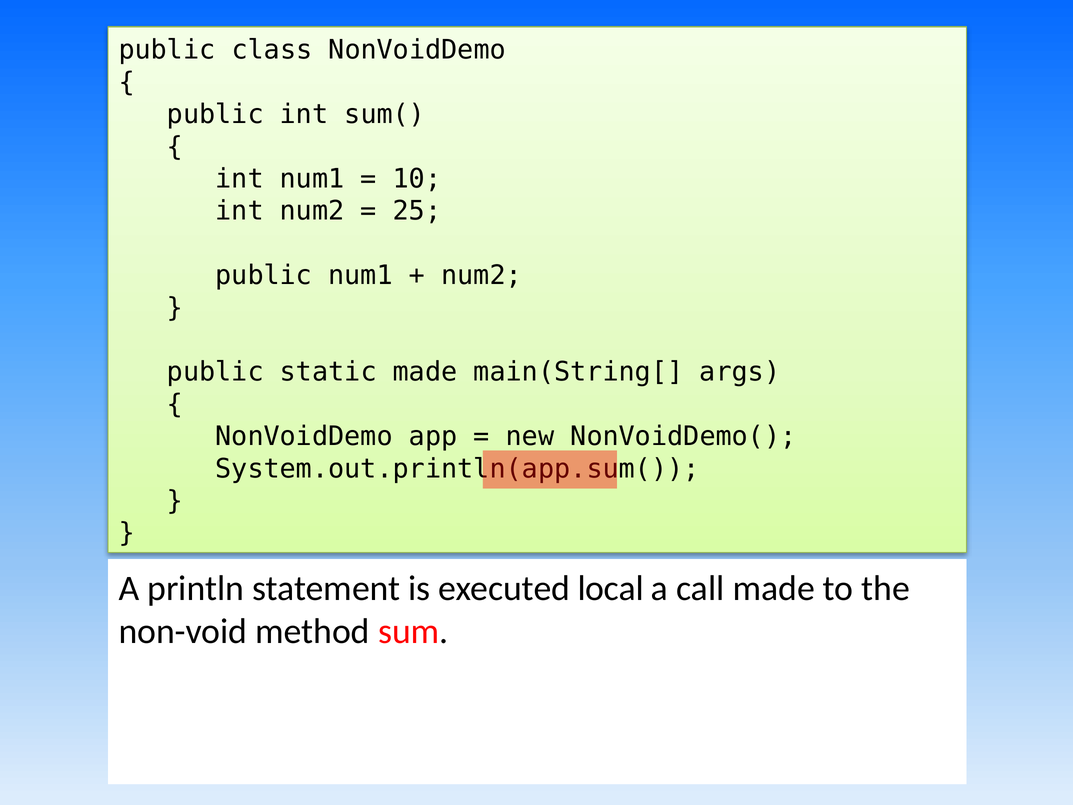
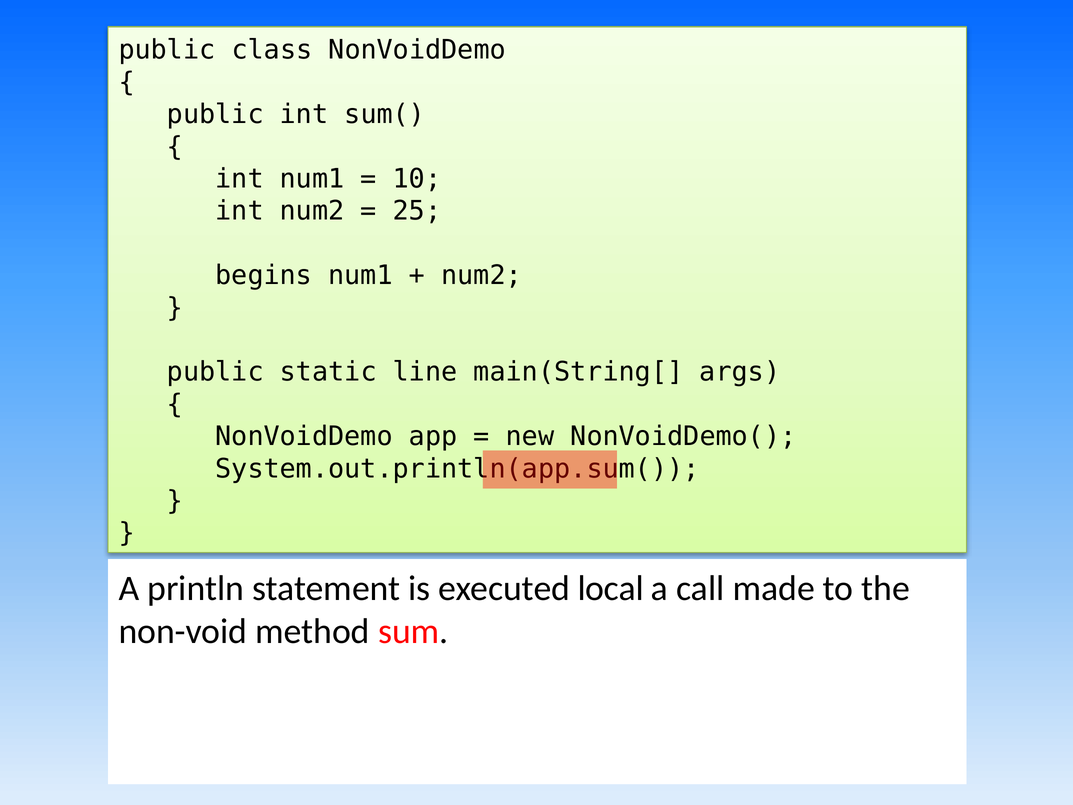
public: public -> begins (264, 275)
static made: made -> line (425, 372)
